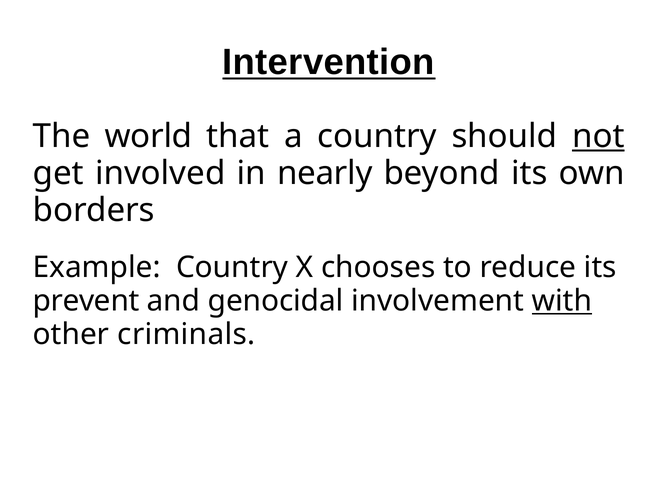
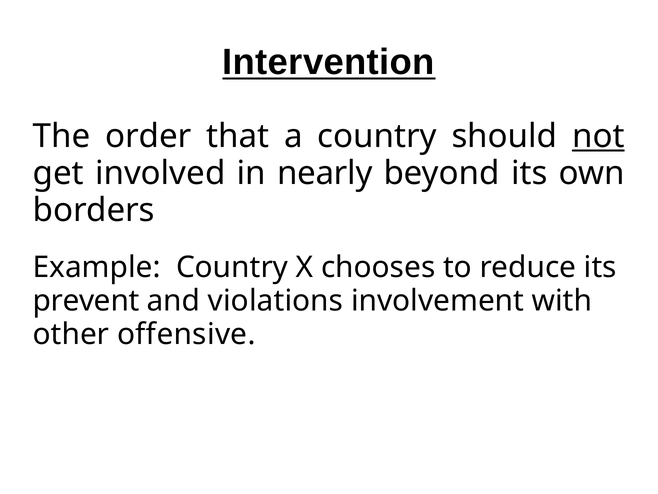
world: world -> order (148, 136)
genocidal: genocidal -> violations (276, 300)
with underline: present -> none (562, 300)
criminals: criminals -> offensive (186, 334)
